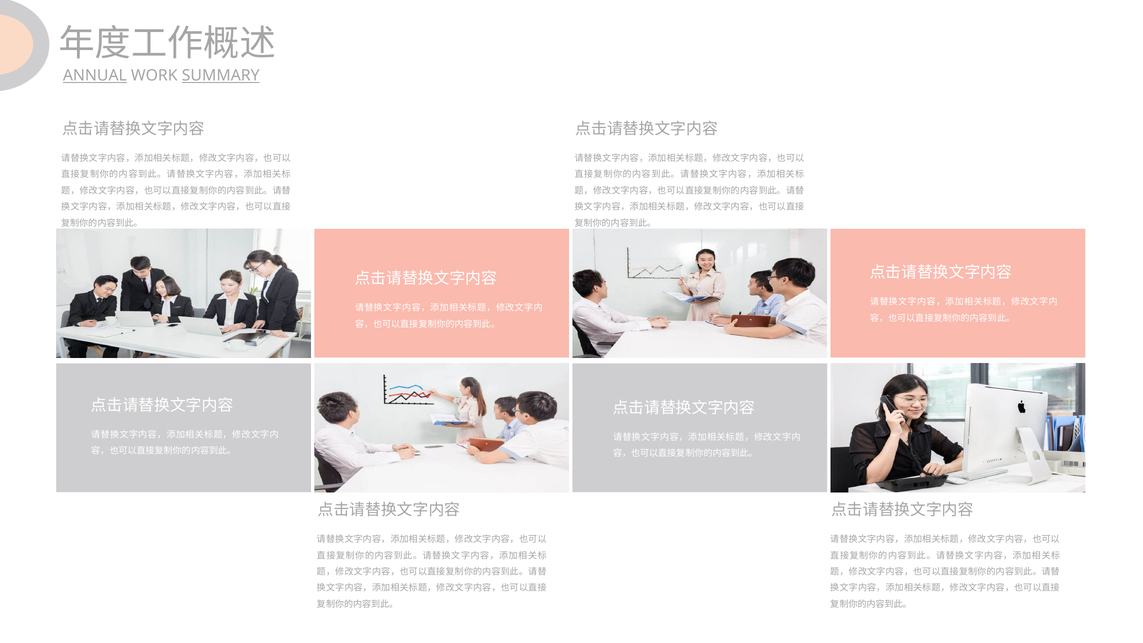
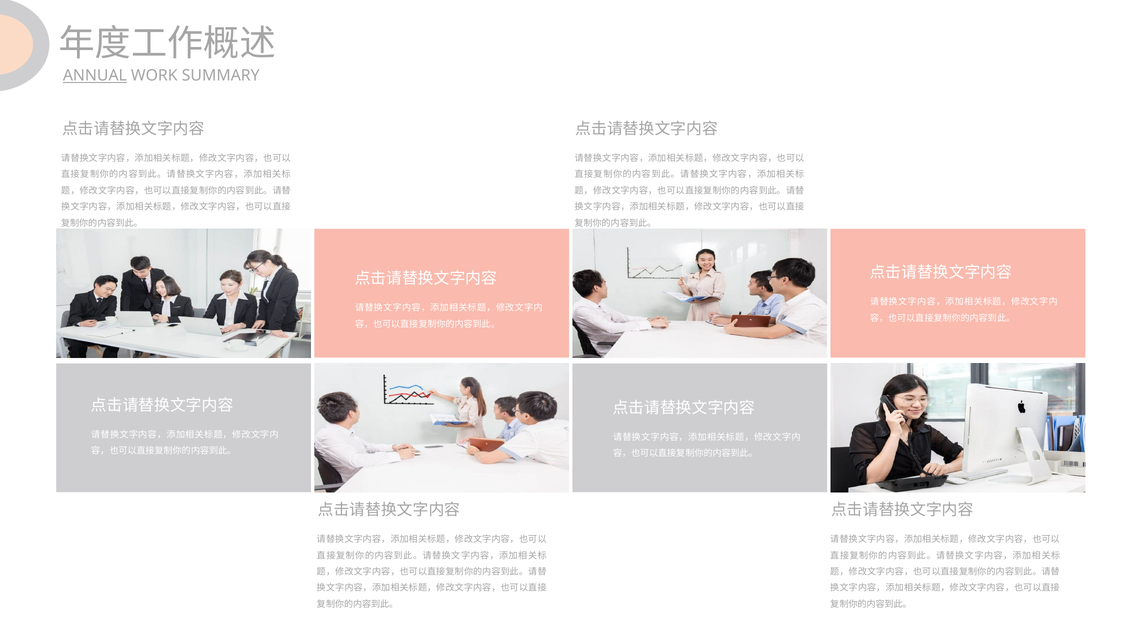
SUMMARY underline: present -> none (221, 76)
